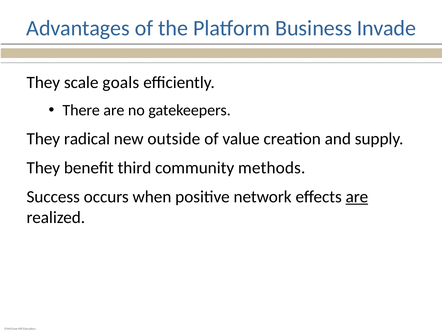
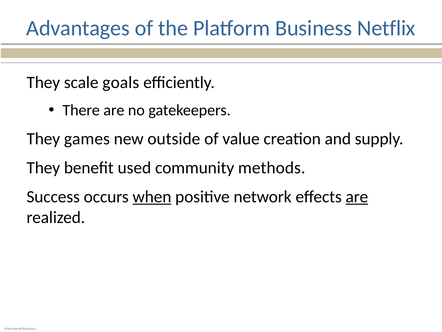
Invade: Invade -> Netflix (386, 28)
radical: radical -> games (87, 138)
third: third -> used (134, 167)
when underline: none -> present (152, 196)
